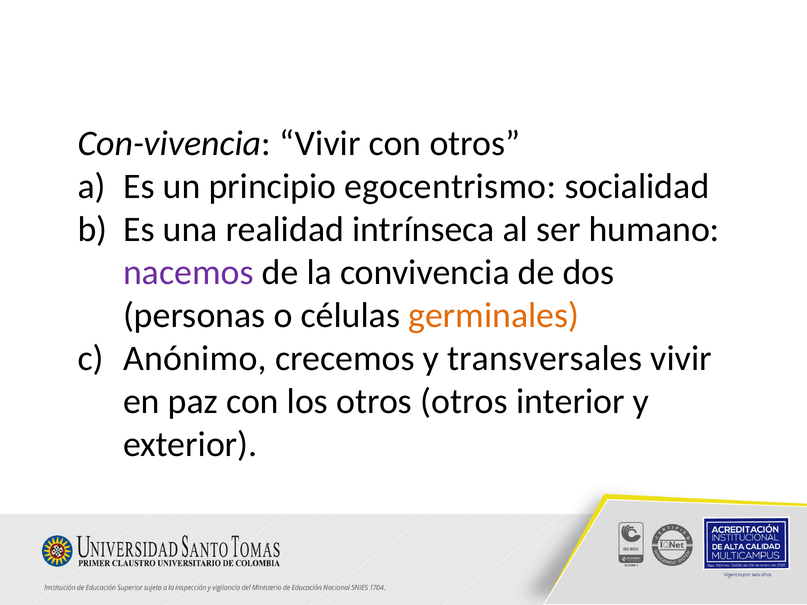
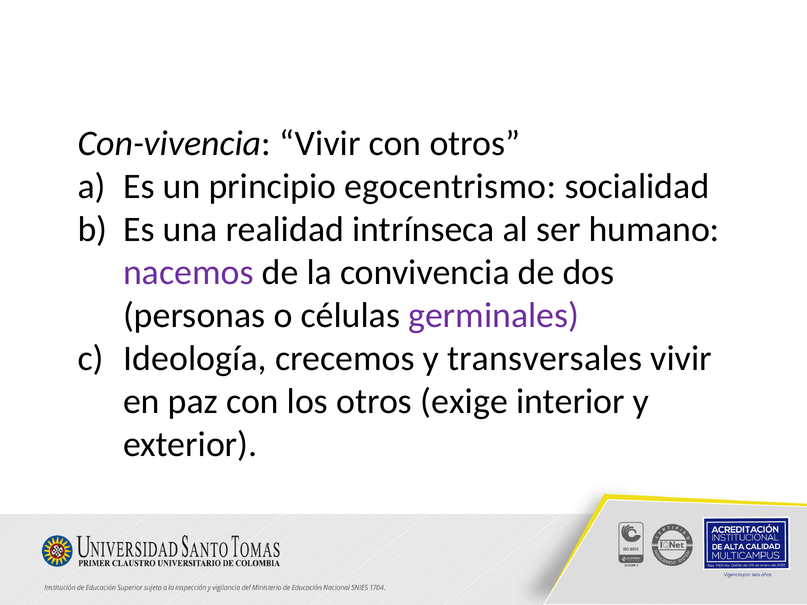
germinales colour: orange -> purple (494, 316)
Anónimo: Anónimo -> Ideología (195, 359)
otros otros: otros -> exige (464, 402)
